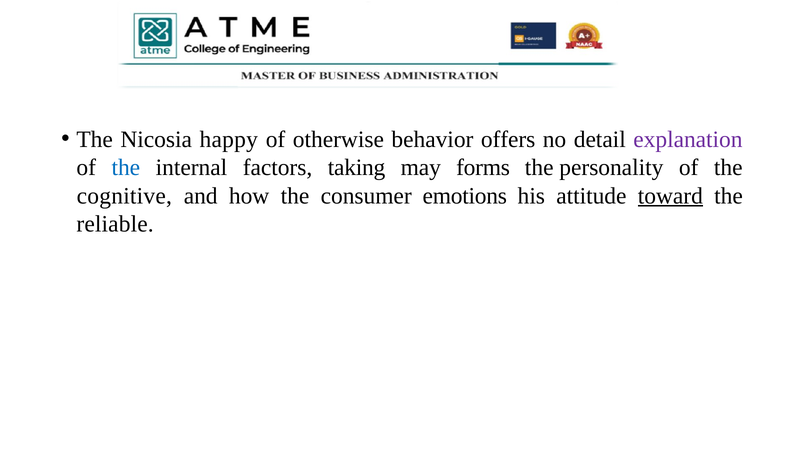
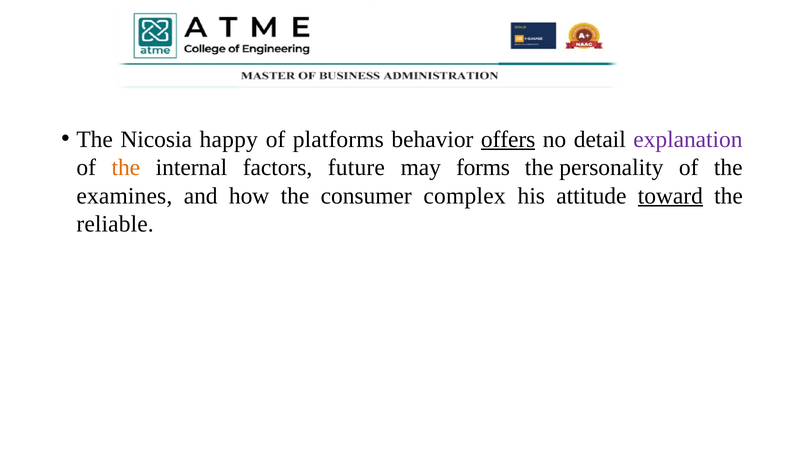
otherwise: otherwise -> platforms (338, 139)
offers underline: none -> present (508, 139)
the colour: blue -> orange (126, 167)
taking: taking -> future (356, 167)
cognitive: cognitive -> examines (124, 196)
emotions: emotions -> complex (465, 196)
